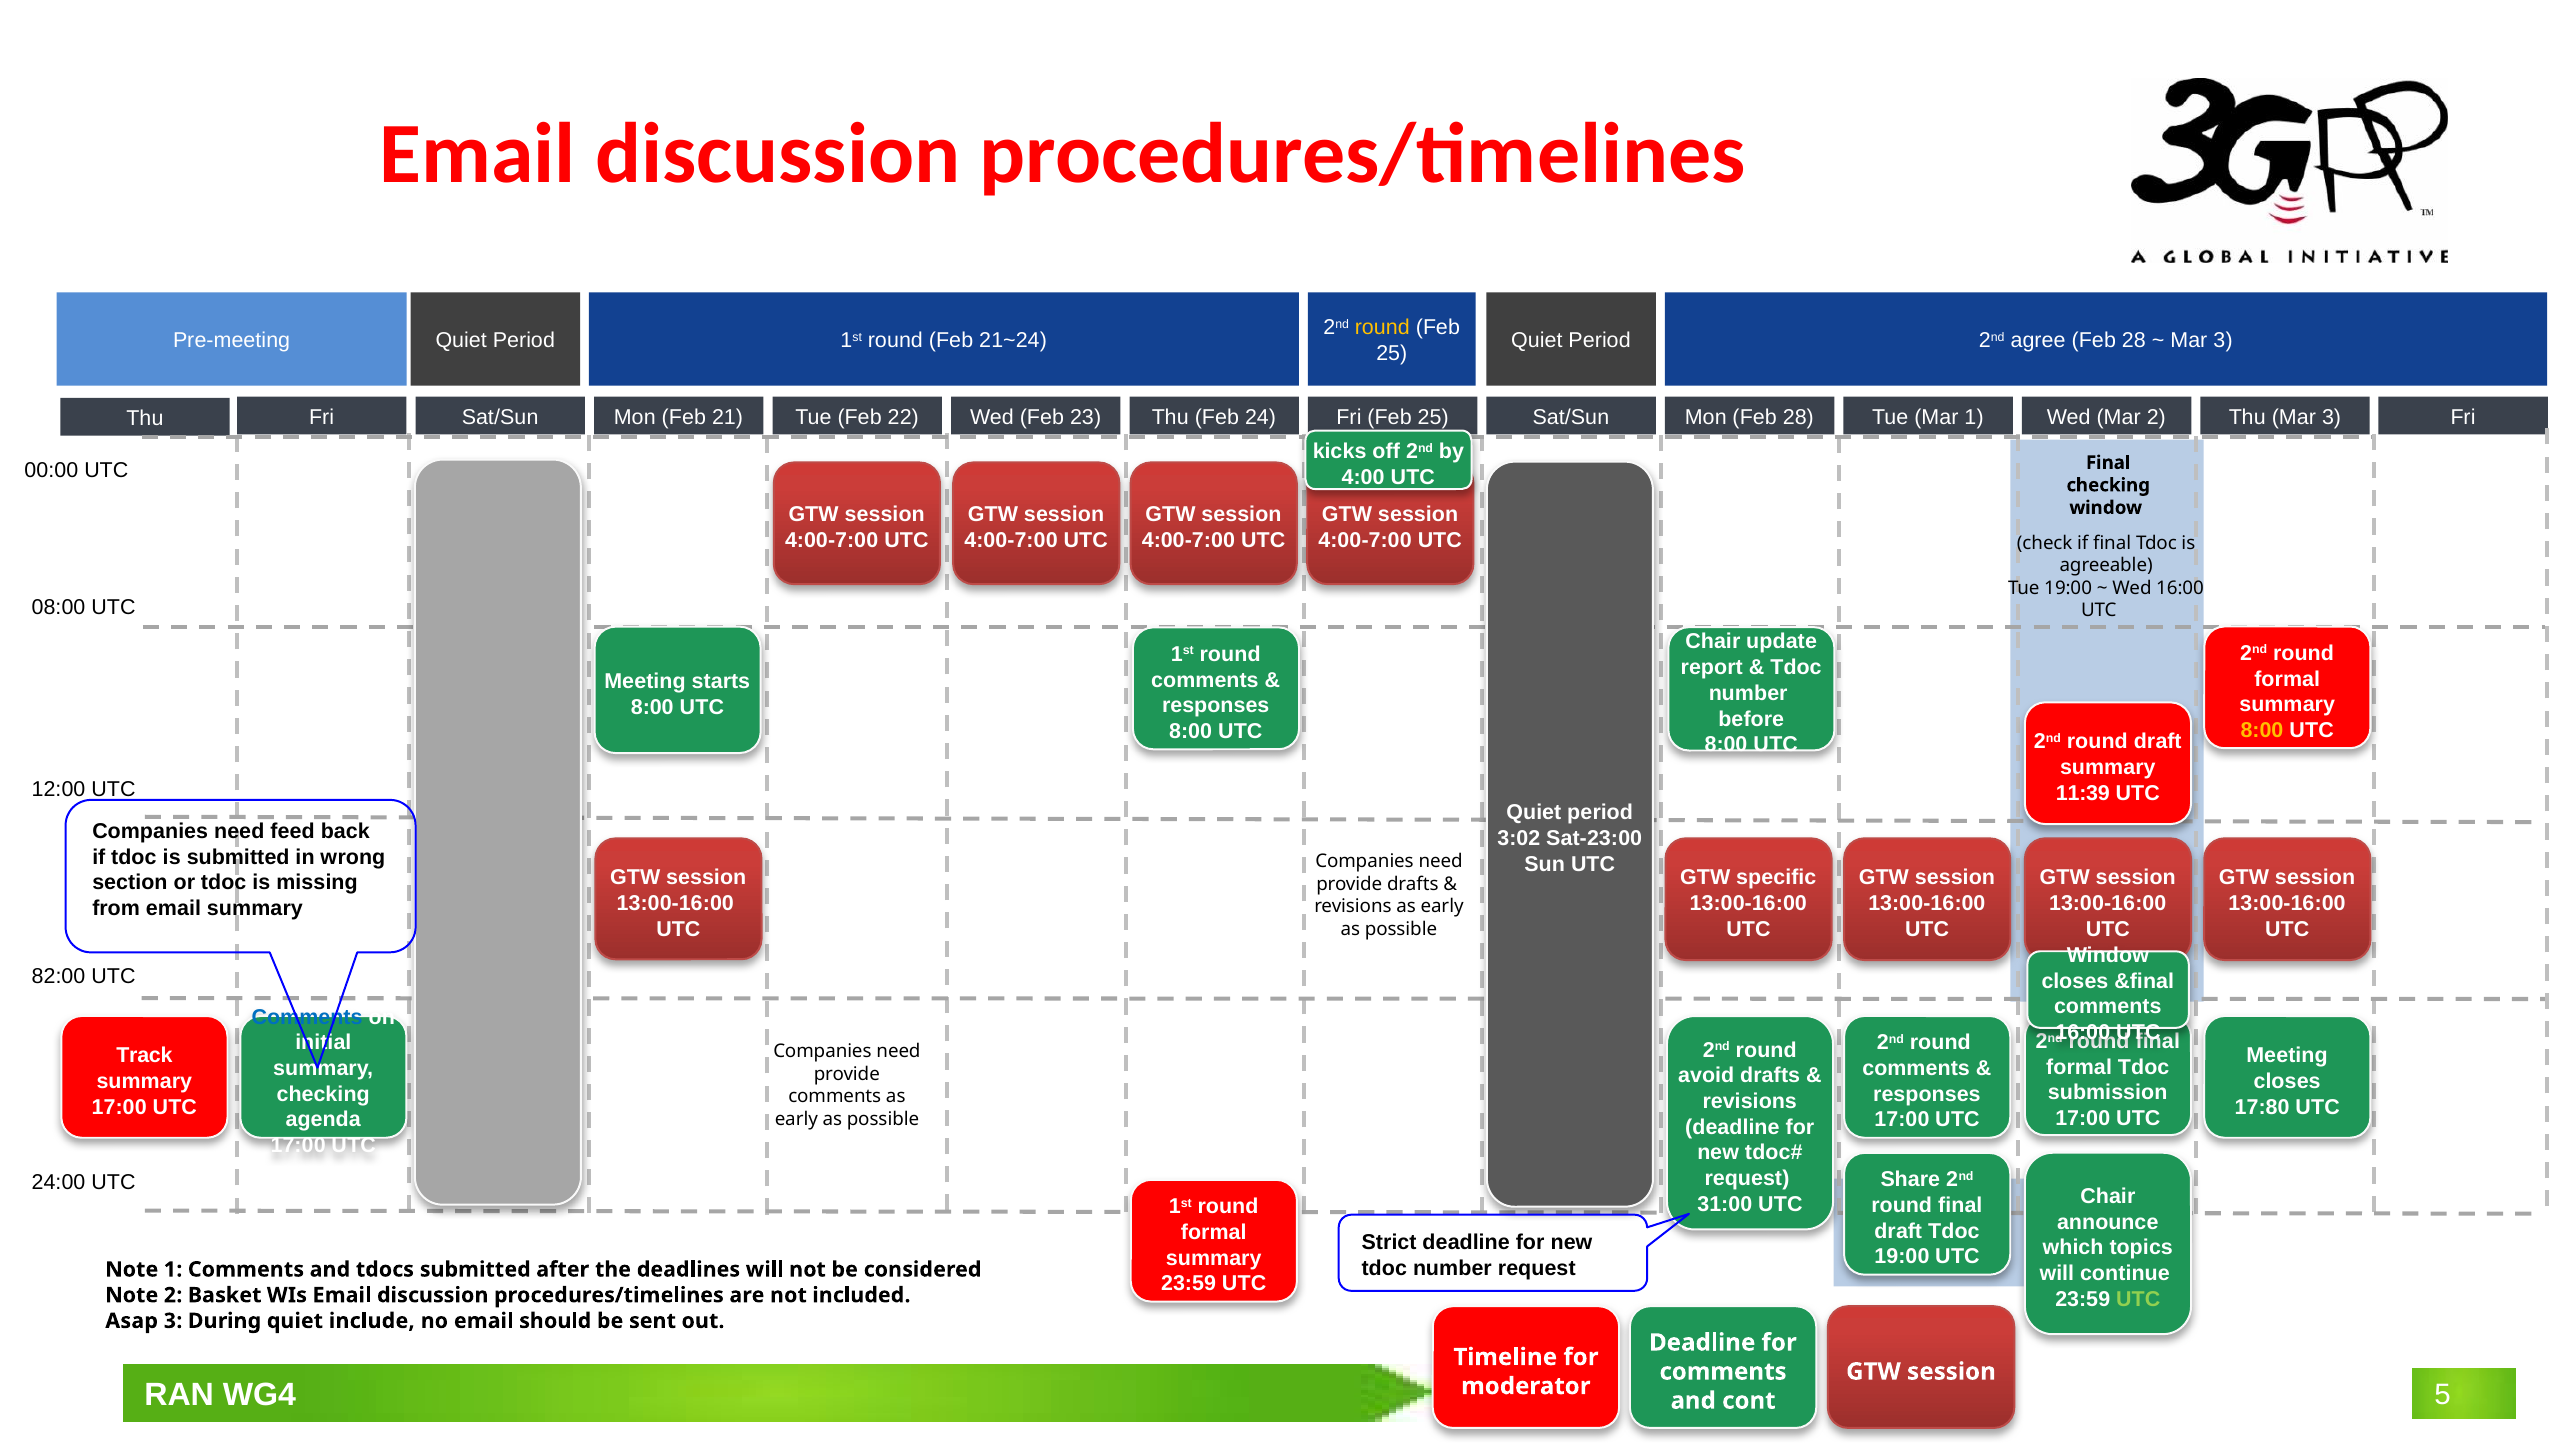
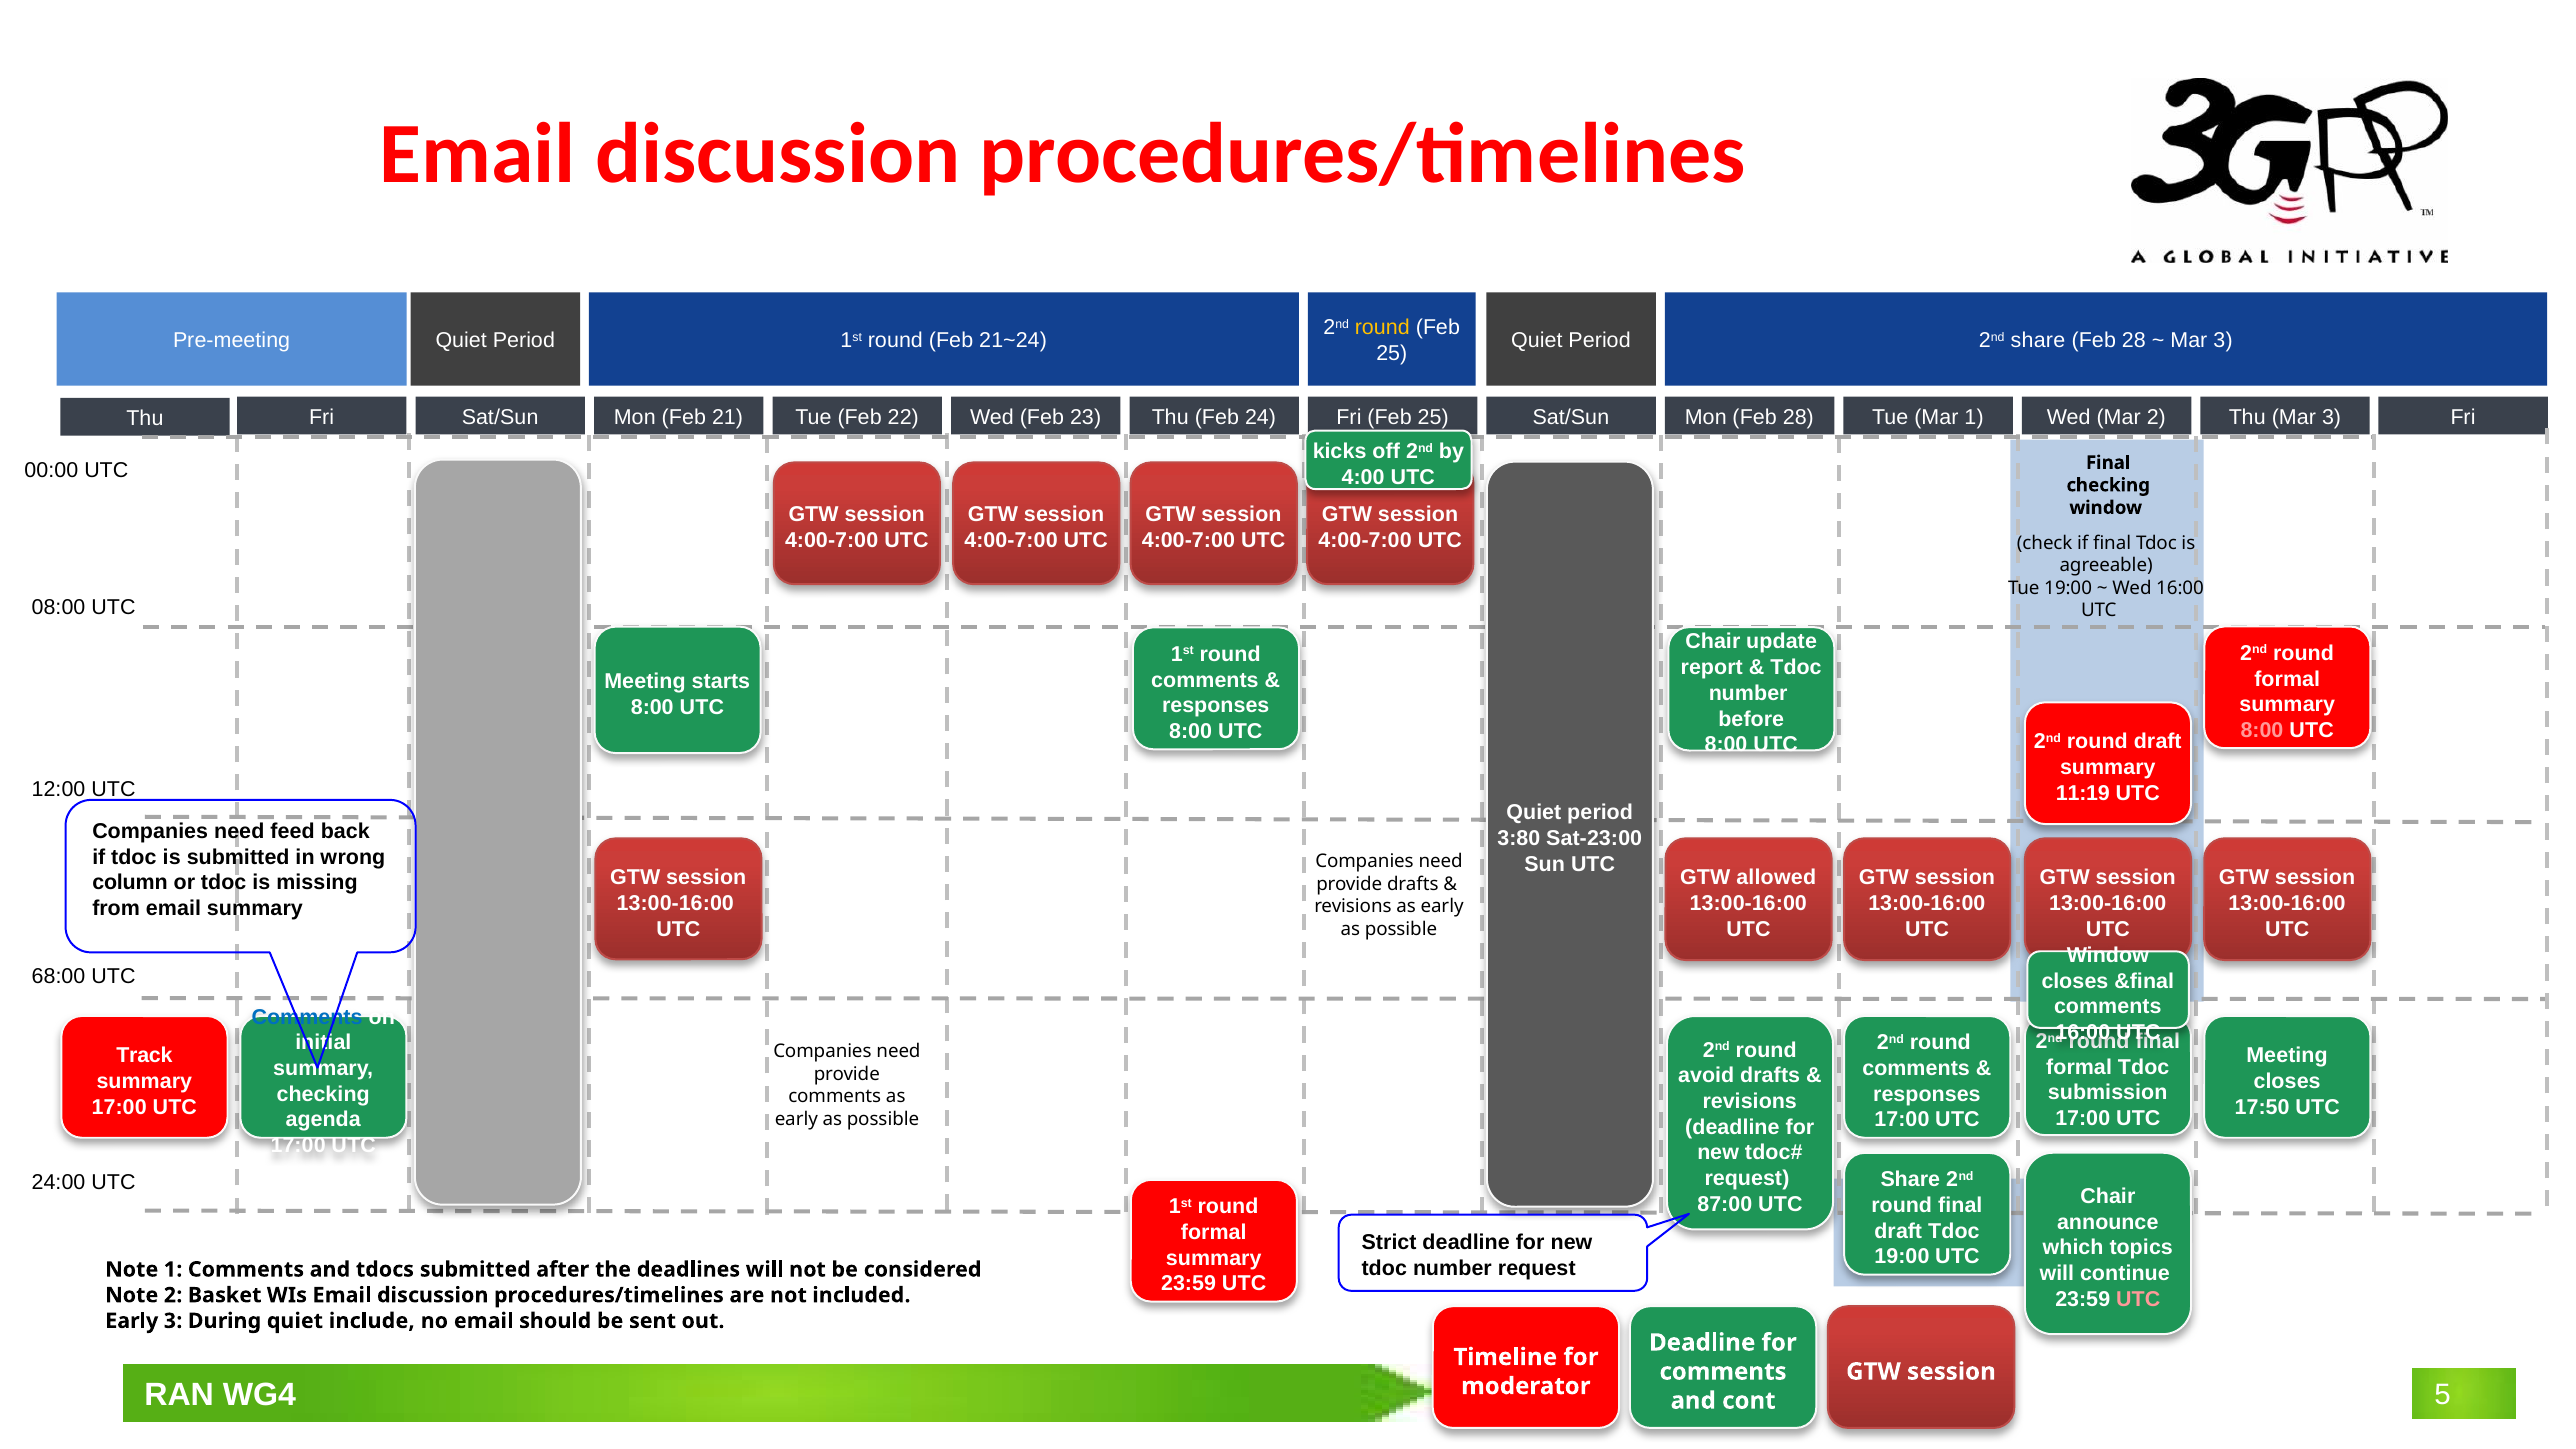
2nd agree: agree -> share (2038, 341)
8:00 colour: yellow -> pink (2262, 730)
11:39: 11:39 -> 11:19 (2083, 793)
3:02: 3:02 -> 3:80 (1519, 839)
specific: specific -> allowed (1776, 878)
section: section -> column (130, 883)
82:00: 82:00 -> 68:00 (58, 976)
17:80: 17:80 -> 17:50 (2262, 1107)
31:00: 31:00 -> 87:00 (1725, 1204)
UTC colour: light green -> pink (2138, 1299)
Asap: Asap -> Early (132, 1321)
